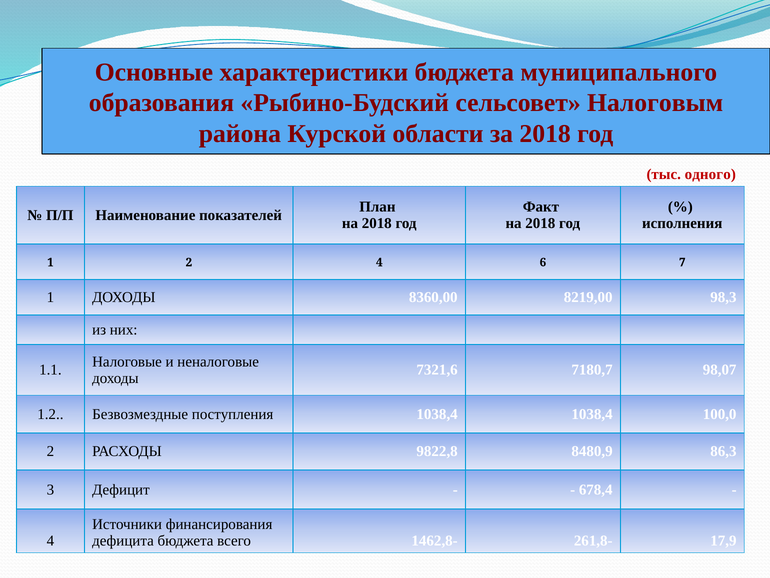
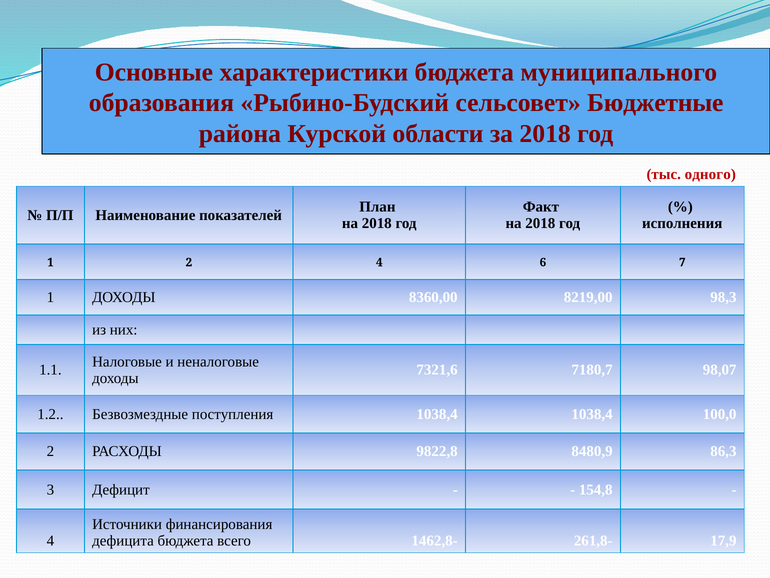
Налоговым: Налоговым -> Бюджетные (655, 103)
678,4: 678,4 -> 154,8 (596, 489)
